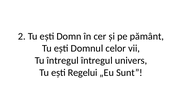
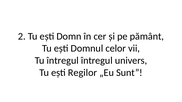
Regelui: Regelui -> Regilor (83, 73)
